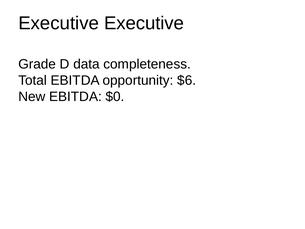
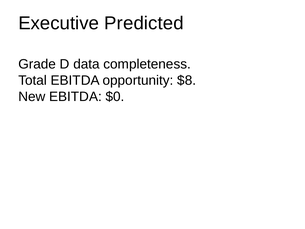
Executive Executive: Executive -> Predicted (144, 23)
$6: $6 -> $8 (187, 80)
